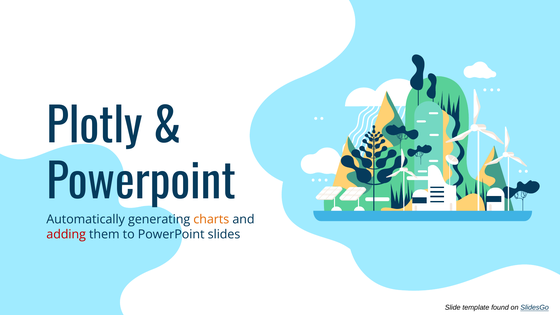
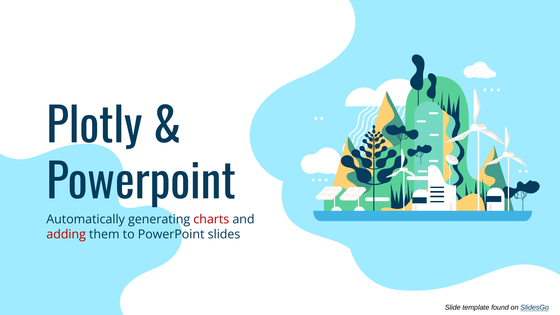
charts colour: orange -> red (211, 219)
